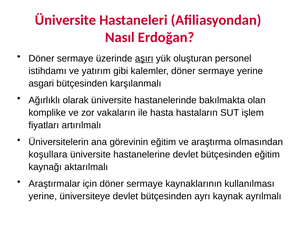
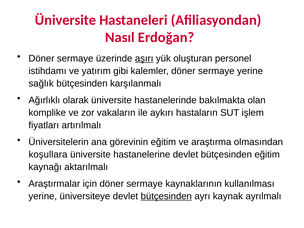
asgari: asgari -> sağlık (41, 83)
hasta: hasta -> aykırı (162, 113)
bütçesinden underline: none -> present (166, 196)
